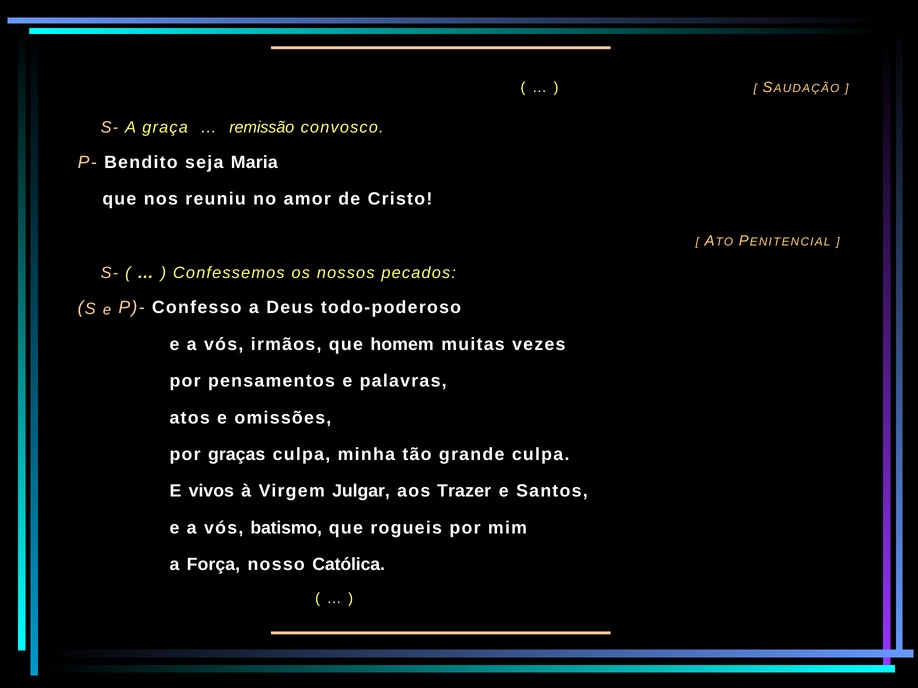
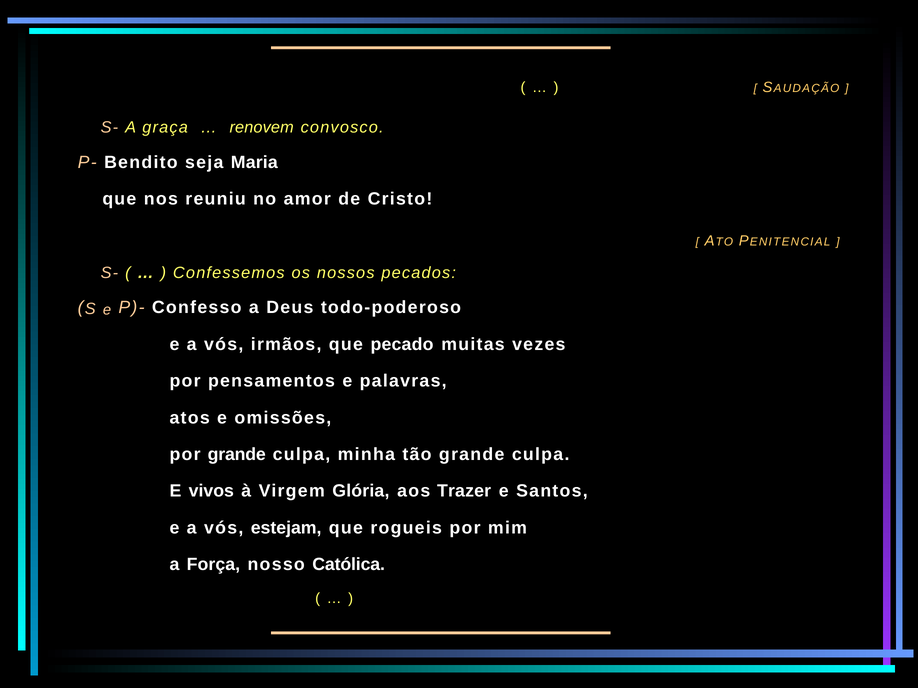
remissão: remissão -> renovem (262, 128)
homem: homem -> pecado (402, 345)
por graças: graças -> grande (237, 455)
Julgar: Julgar -> Glória (361, 491)
batismo: batismo -> estejam (286, 528)
